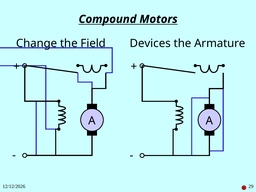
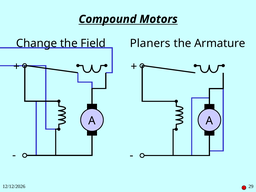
Devices: Devices -> Planers (150, 43)
